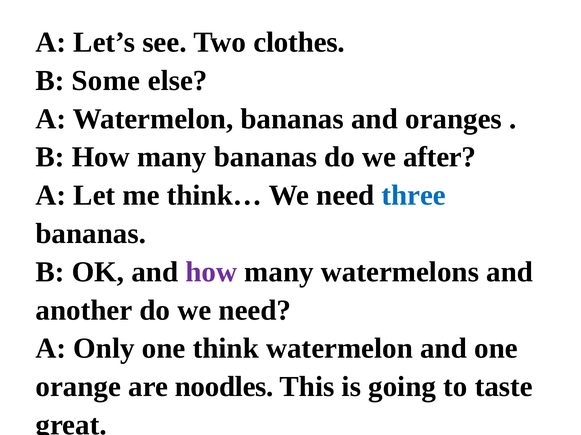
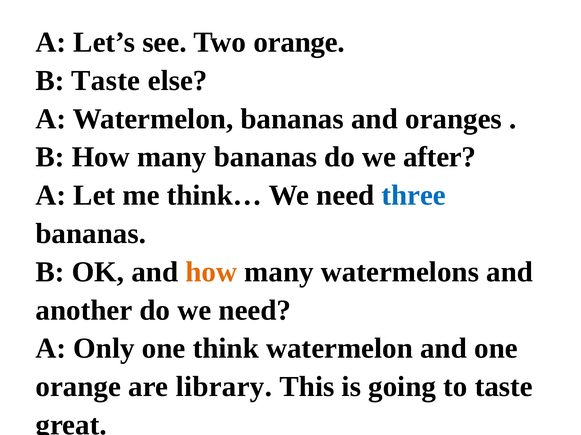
Two clothes: clothes -> orange (299, 42)
B Some: Some -> Taste (106, 81)
how colour: purple -> orange (211, 272)
noodles: noodles -> library (224, 387)
